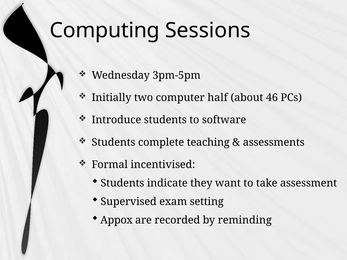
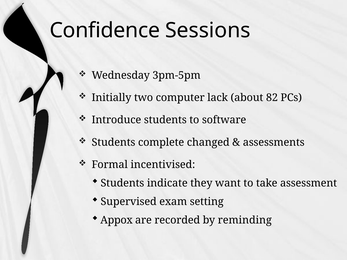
Computing: Computing -> Confidence (105, 30)
half: half -> lack (218, 98)
46: 46 -> 82 (272, 98)
teaching: teaching -> changed (208, 142)
